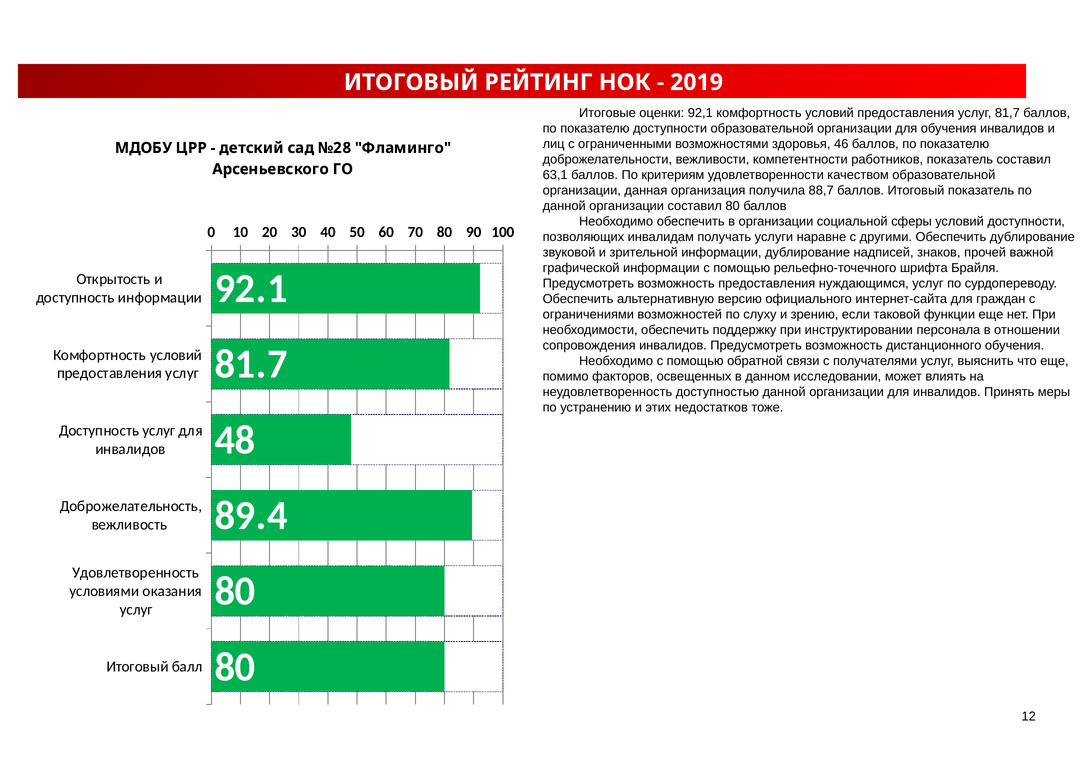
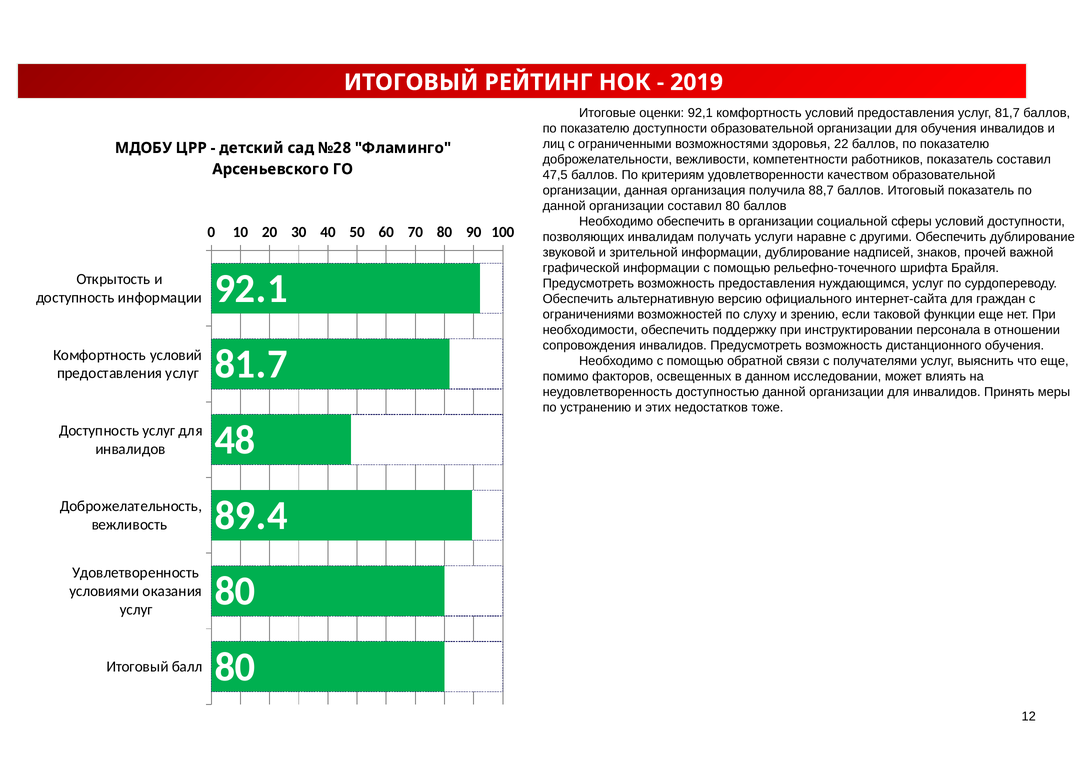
46: 46 -> 22 (841, 144)
63,1: 63,1 -> 47,5 (555, 175)
